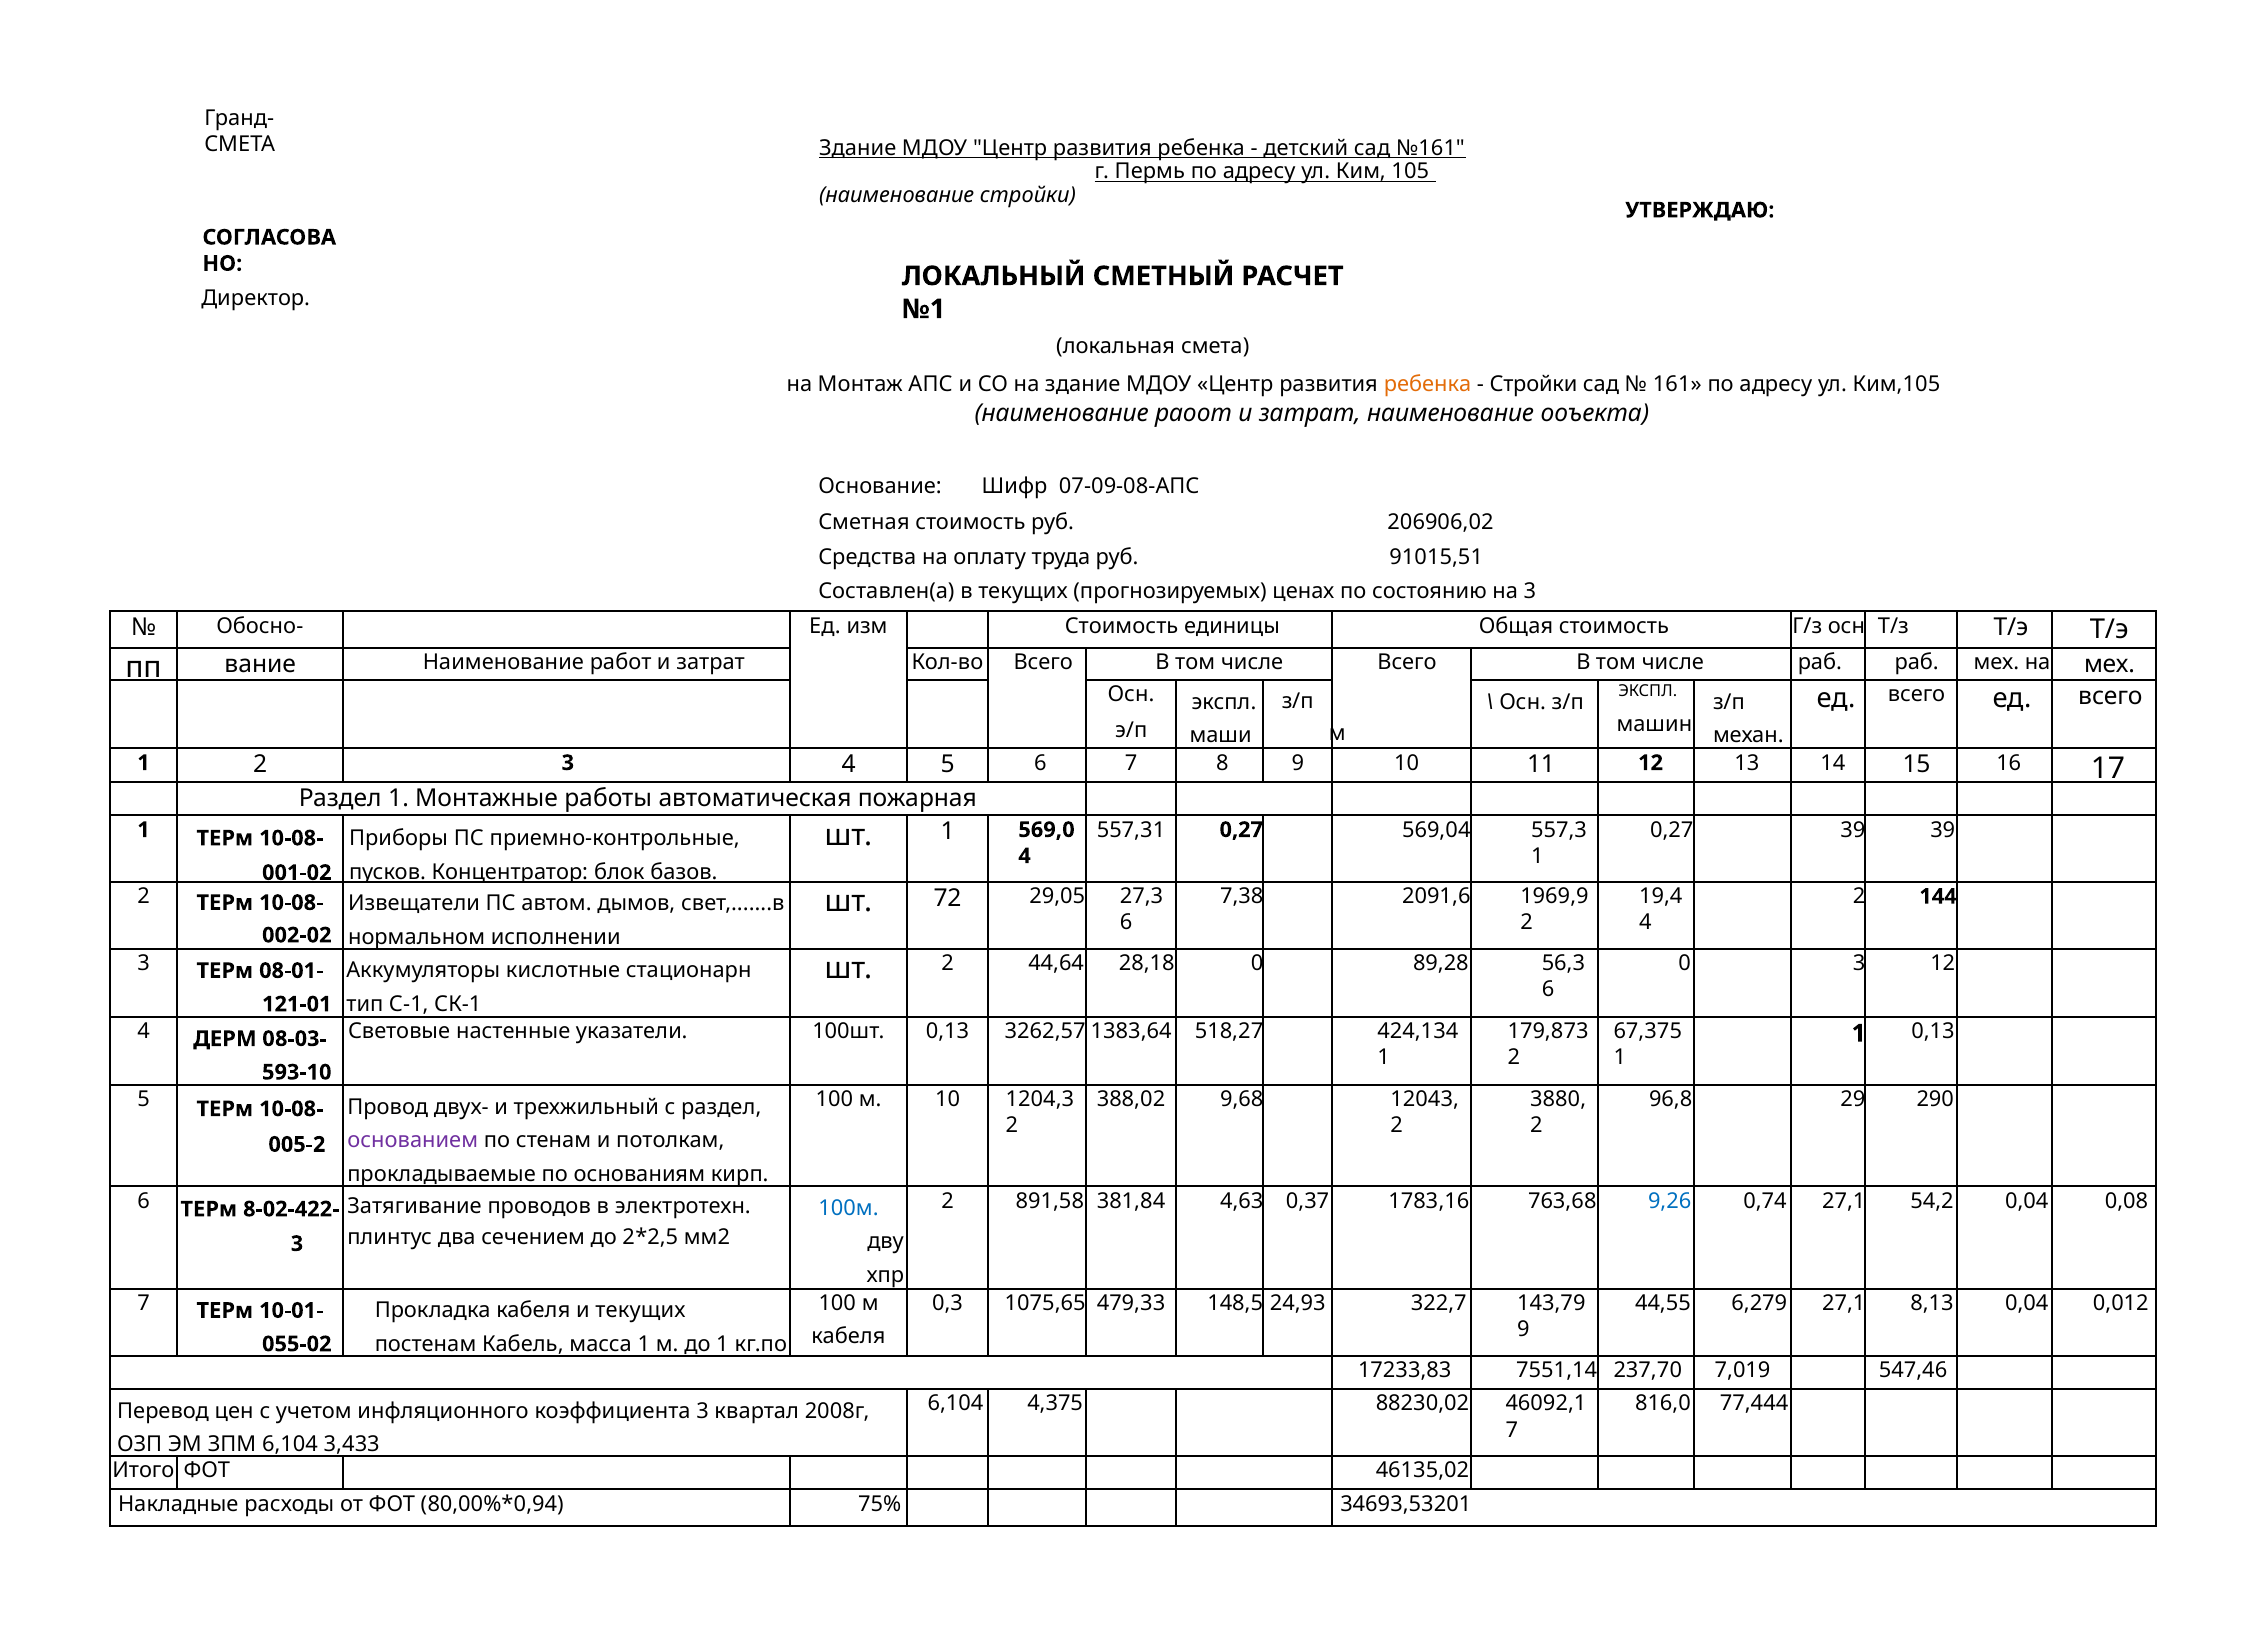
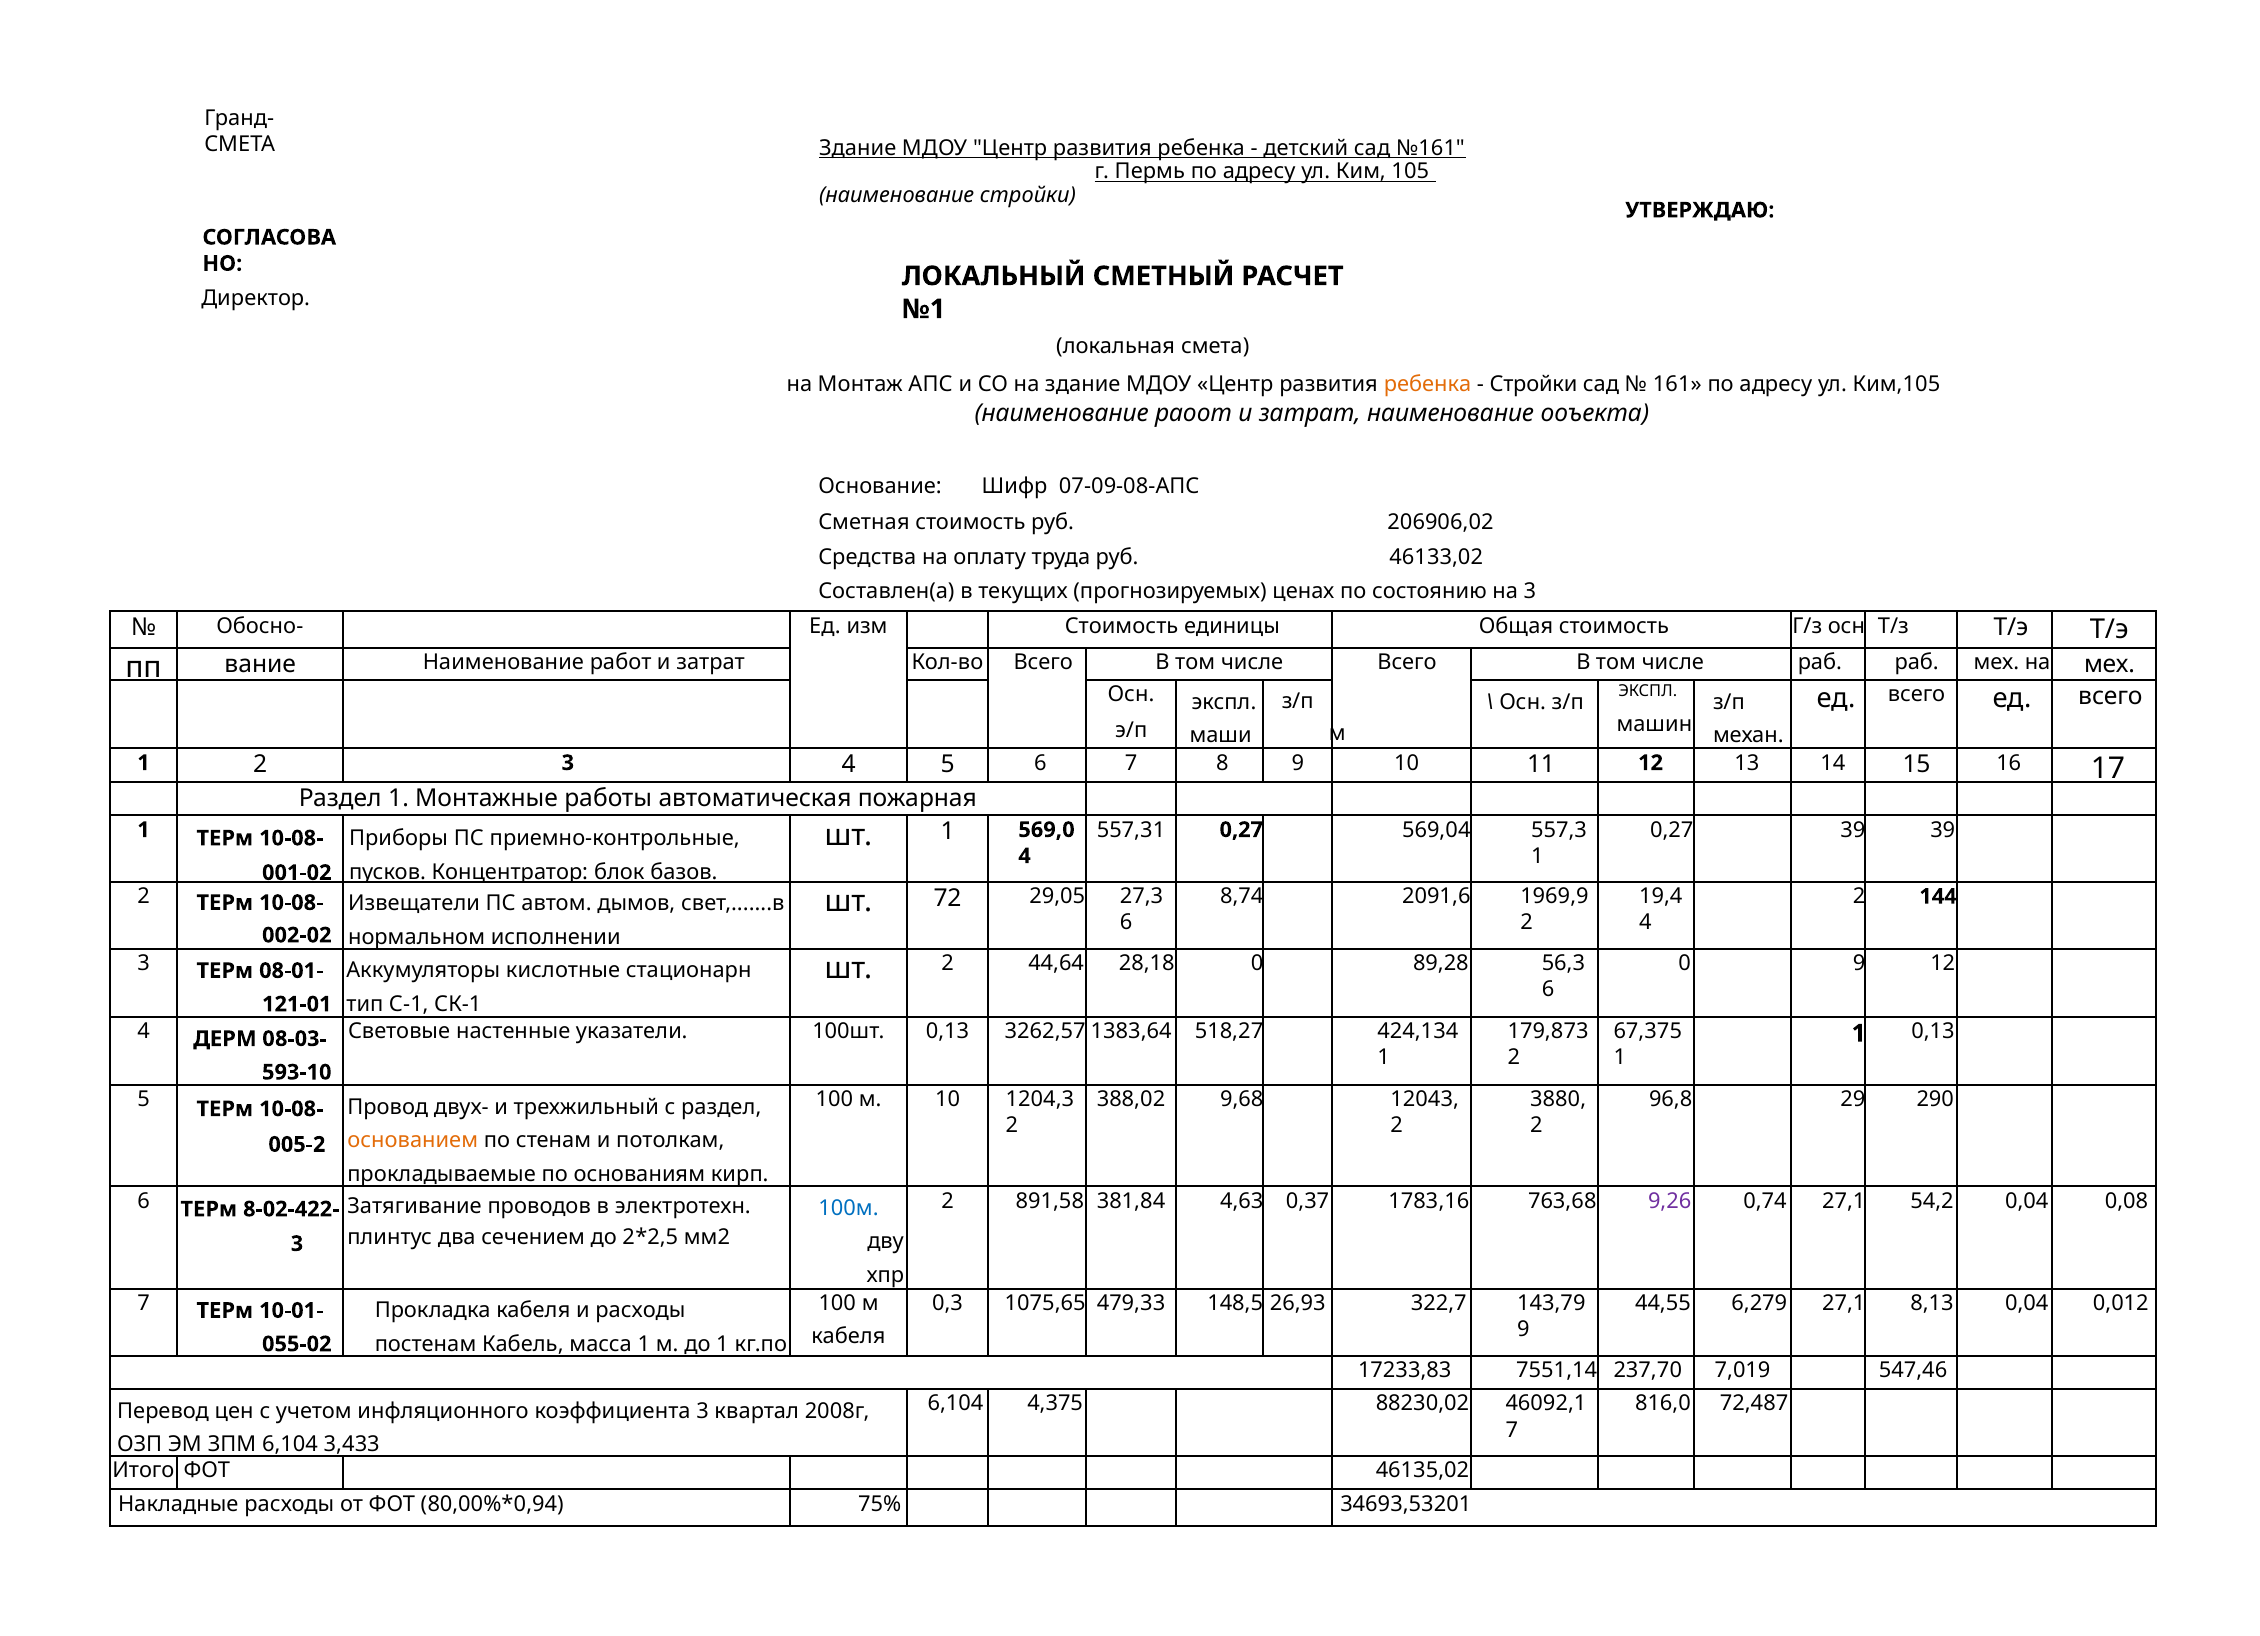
91015,51: 91015,51 -> 46133,02 (1436, 557)
7,38: 7,38 -> 8,74 (1242, 896)
0 3: 3 -> 9 (1859, 963)
основанием colour: purple -> orange (413, 1140)
9,26 colour: blue -> purple (1670, 1200)
24,93: 24,93 -> 26,93 (1298, 1303)
и текущих: текущих -> расходы (640, 1310)
77,444: 77,444 -> 72,487 (1754, 1403)
